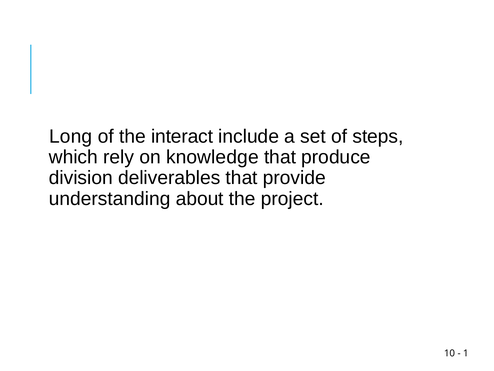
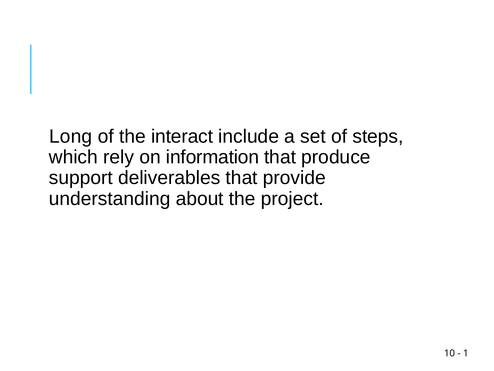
knowledge: knowledge -> information (213, 157)
division: division -> support (81, 178)
